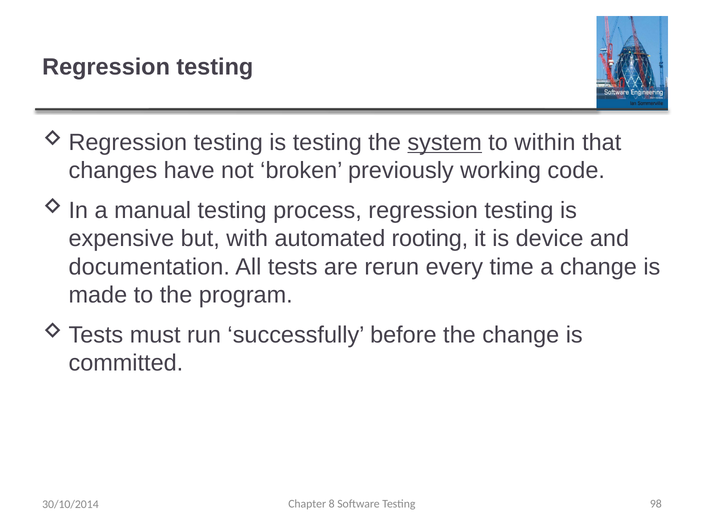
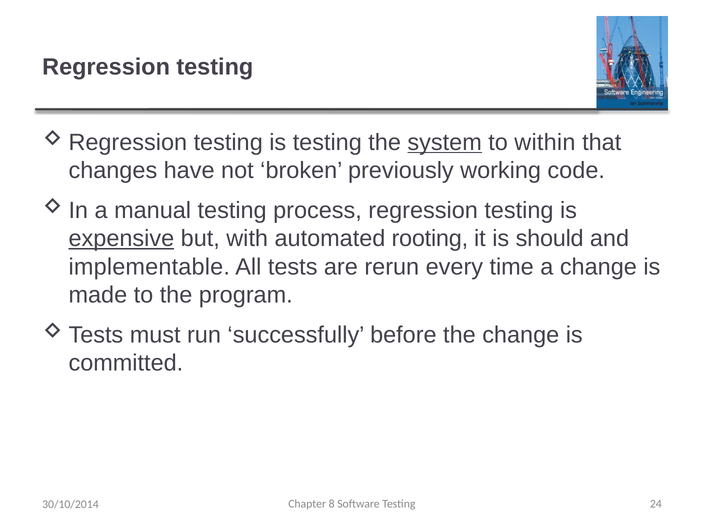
expensive underline: none -> present (121, 239)
device: device -> should (550, 239)
documentation: documentation -> implementable (149, 267)
98: 98 -> 24 (656, 504)
